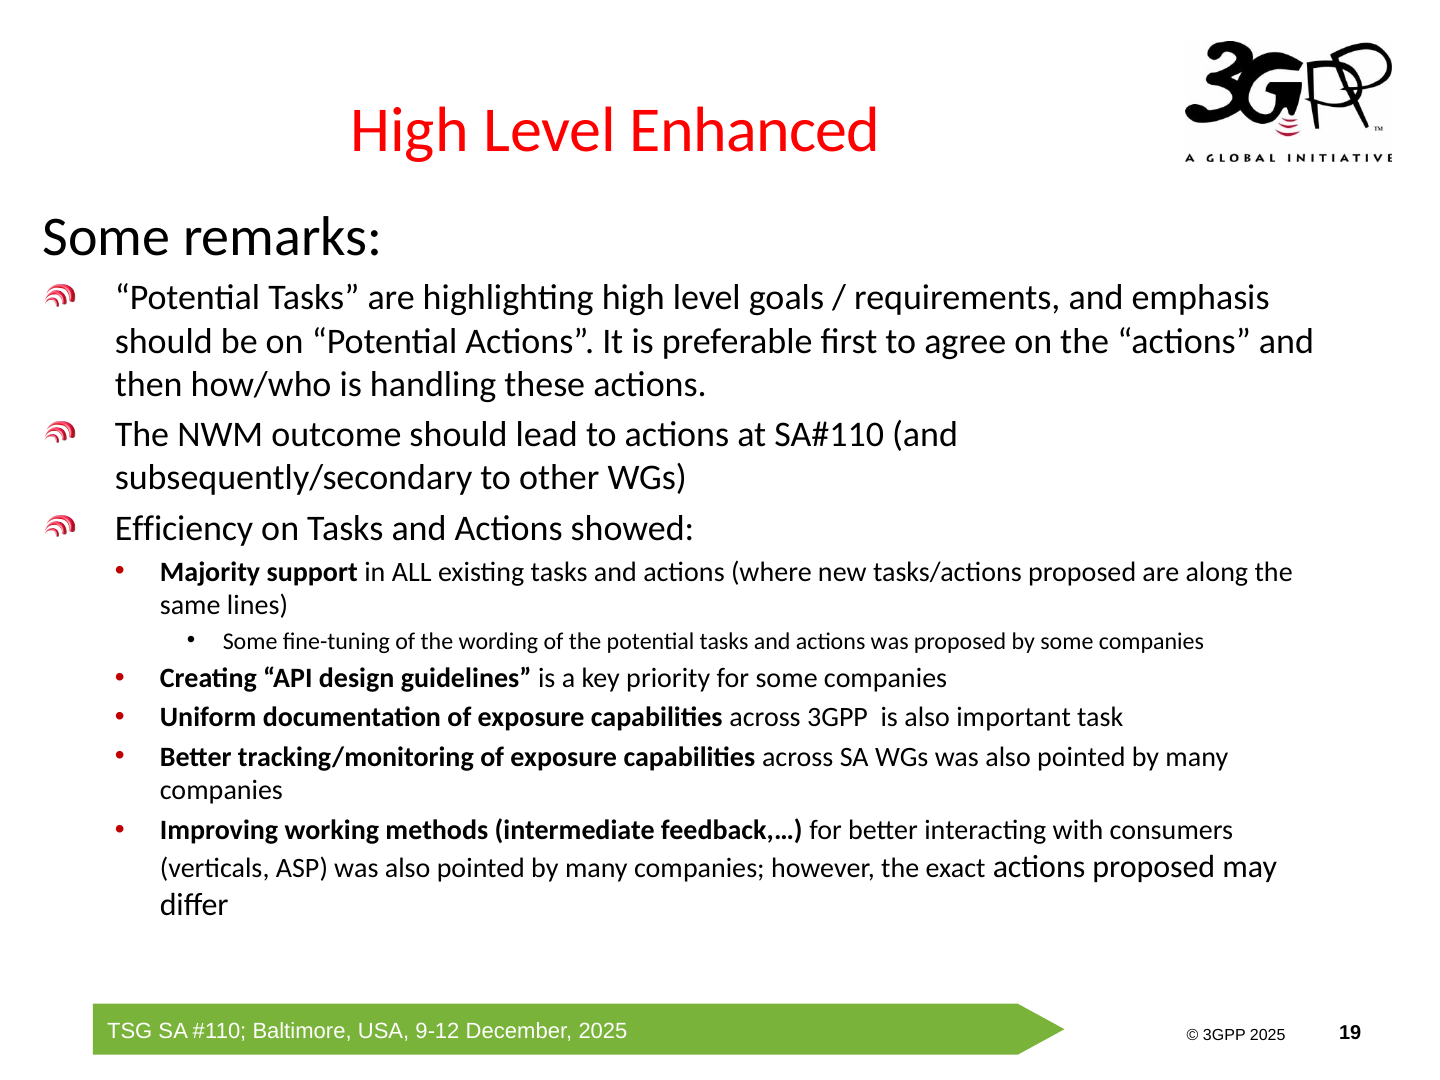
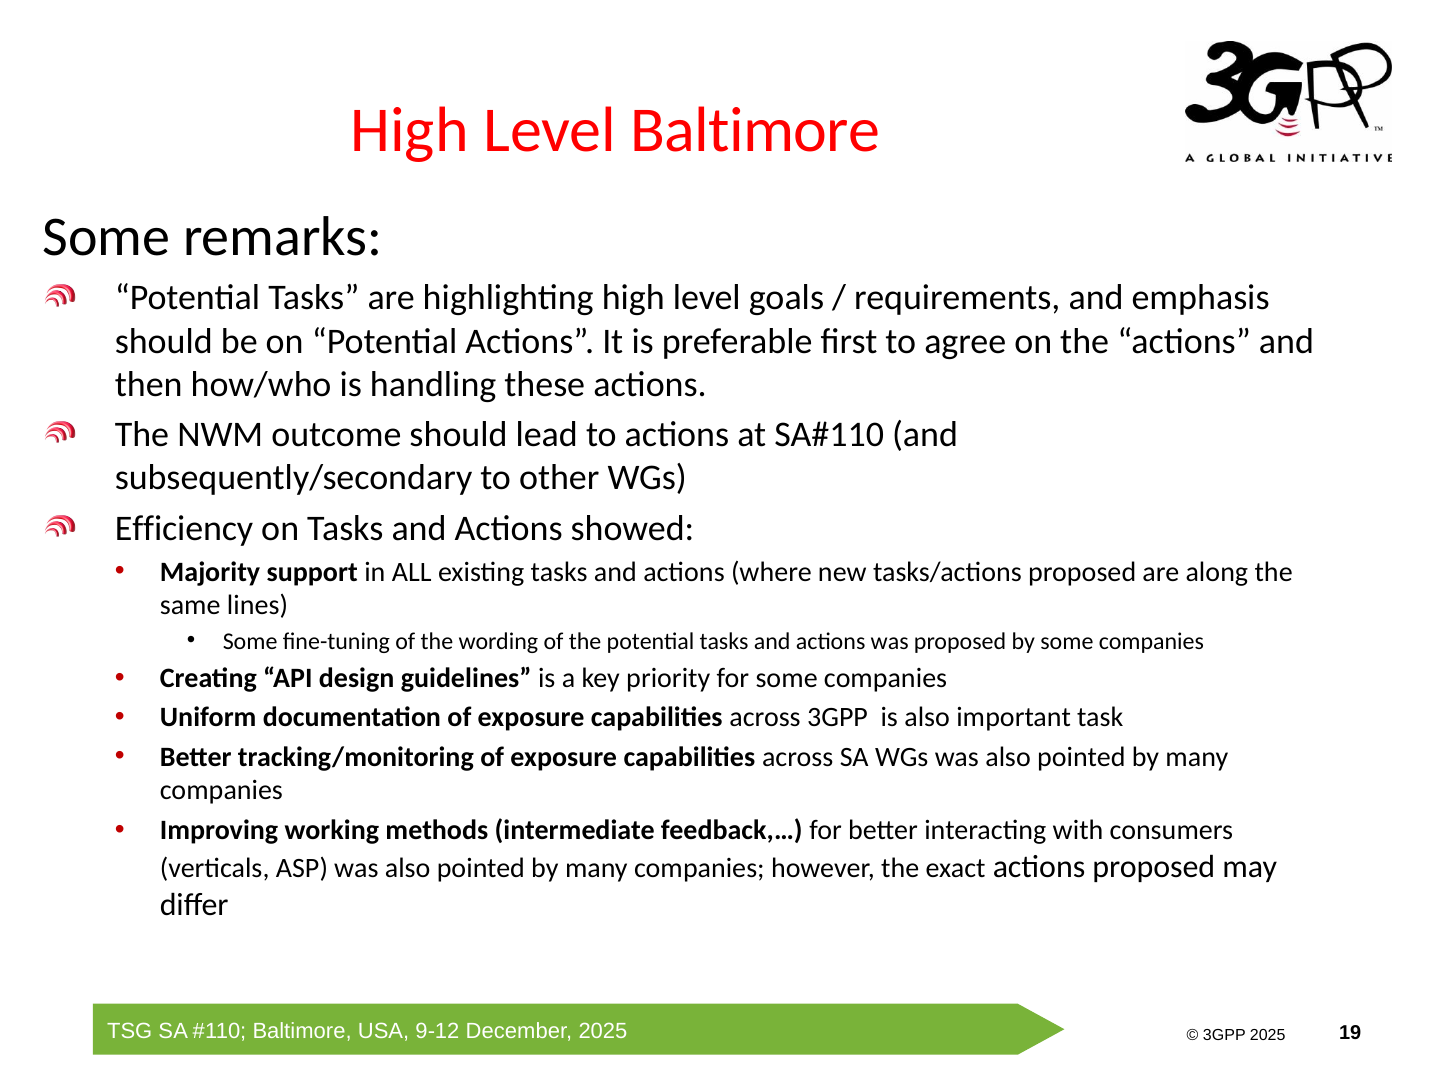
Level Enhanced: Enhanced -> Baltimore (755, 130)
